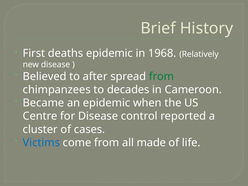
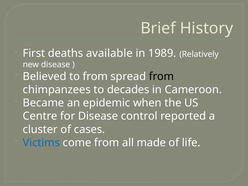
deaths epidemic: epidemic -> available (109, 53)
1968: 1968 -> 1989 (162, 53)
to after: after -> from (95, 76)
from colour: green -> black (162, 76)
